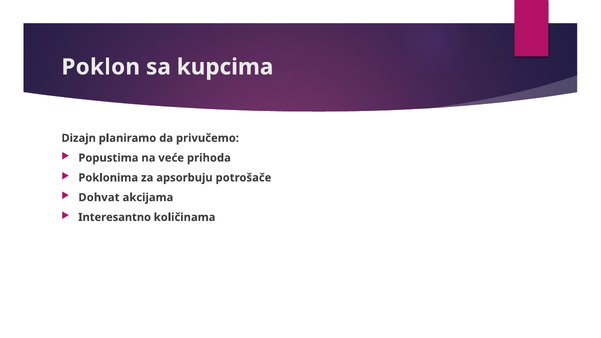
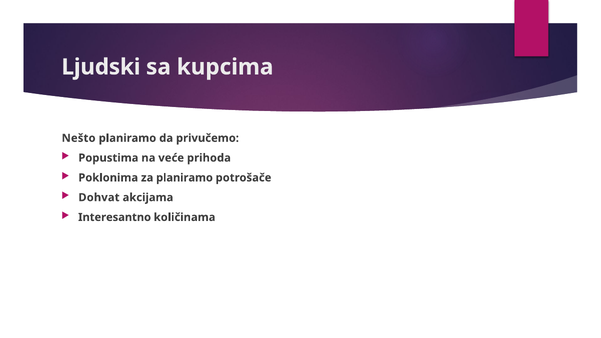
Poklon: Poklon -> Ljudski (101, 67)
Dizajn: Dizajn -> Nešto (79, 138)
za apsorbuju: apsorbuju -> planiramo (184, 178)
